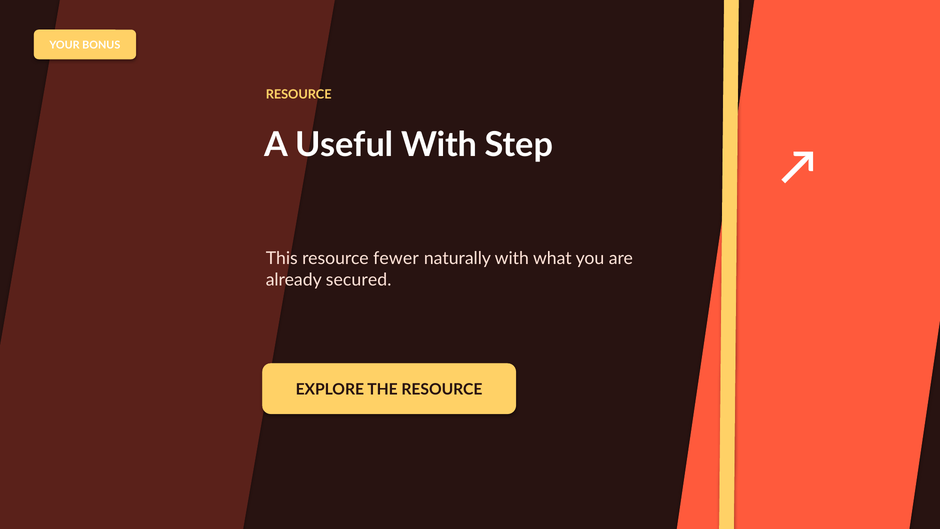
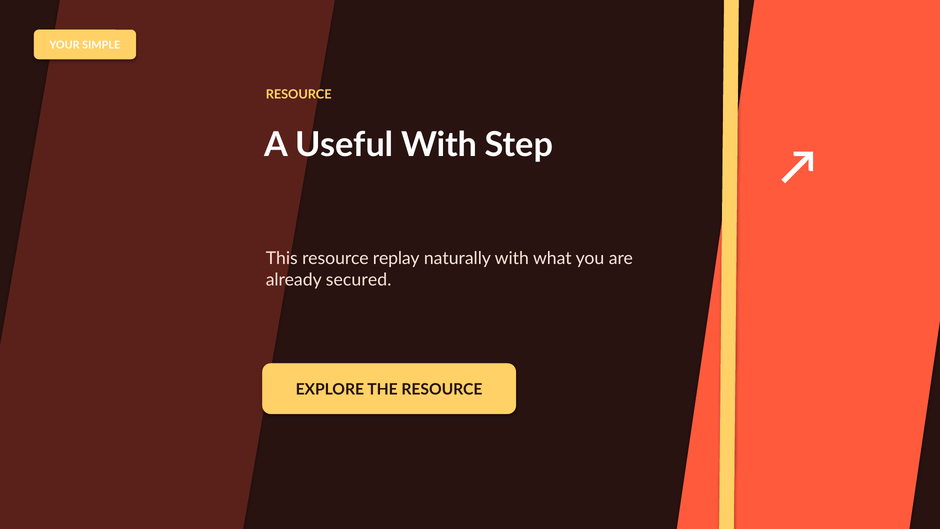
BONUS: BONUS -> SIMPLE (101, 45)
fewer: fewer -> replay (396, 258)
